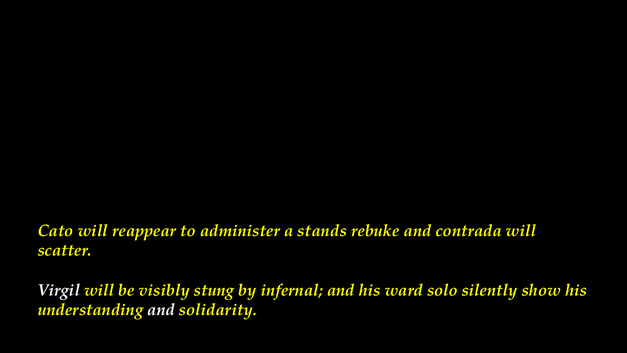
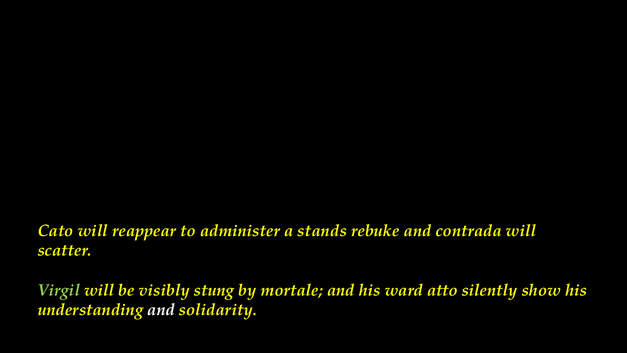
Virgil colour: white -> light green (59, 290)
infernal: infernal -> mortale (292, 290)
solo: solo -> atto (442, 290)
